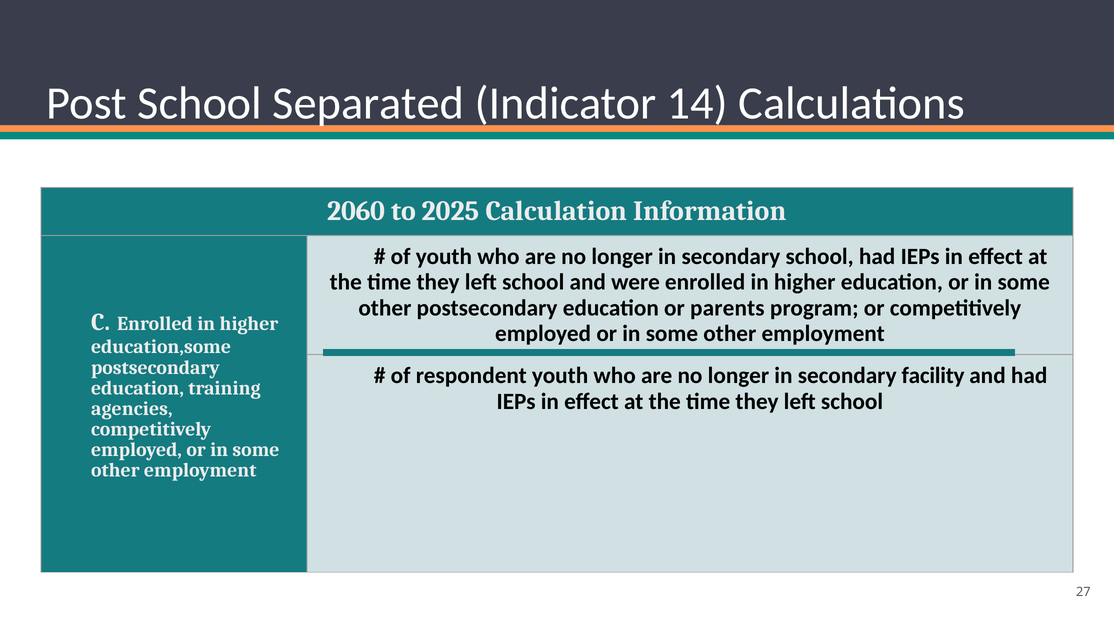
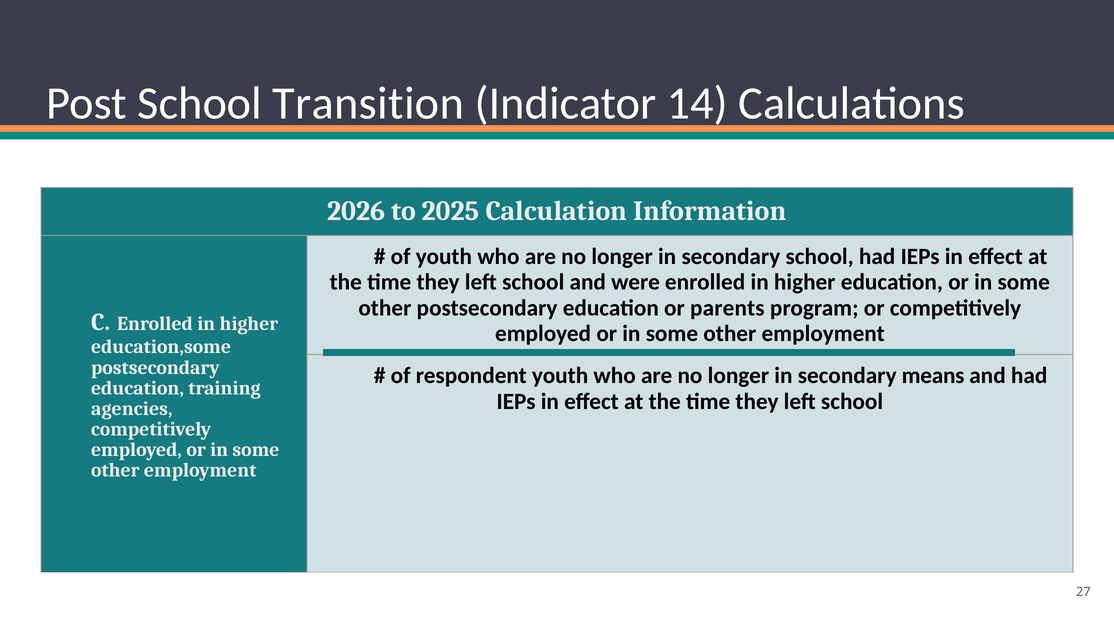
Separated: Separated -> Transition (368, 104)
2060: 2060 -> 2026 (356, 211)
facility: facility -> means (933, 376)
